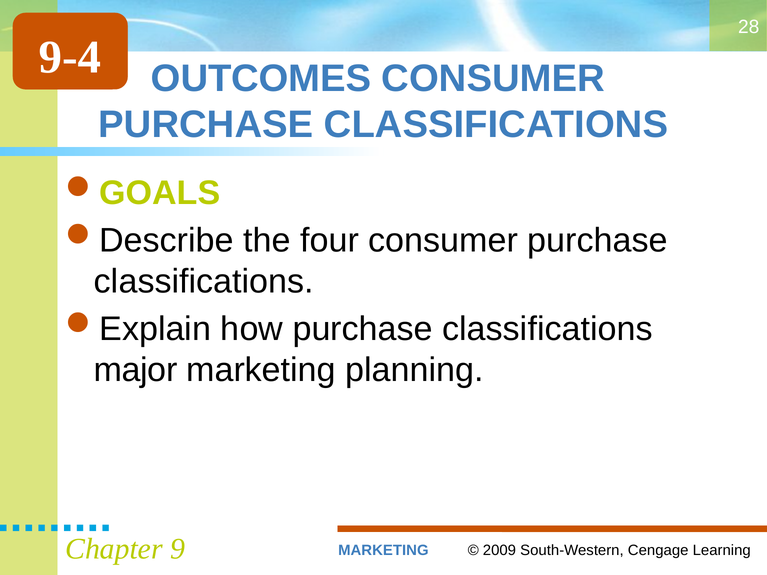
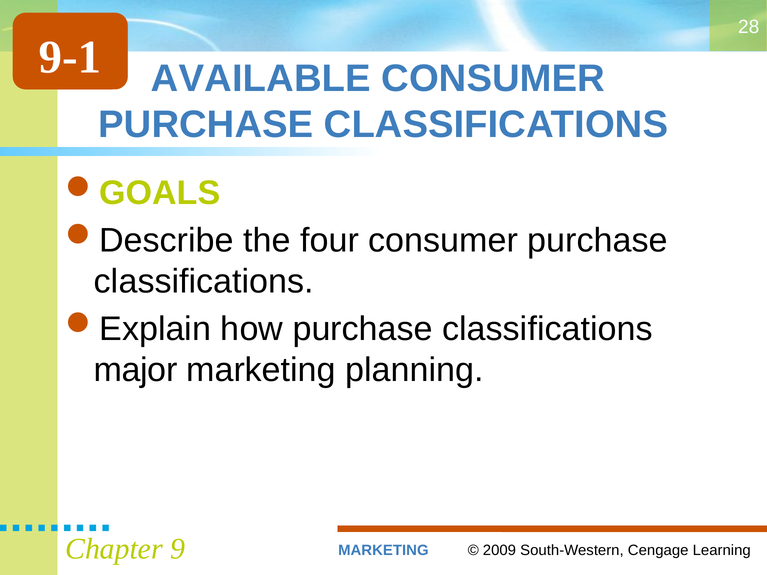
9-4: 9-4 -> 9-1 (70, 57)
OUTCOMES: OUTCOMES -> AVAILABLE (261, 79)
